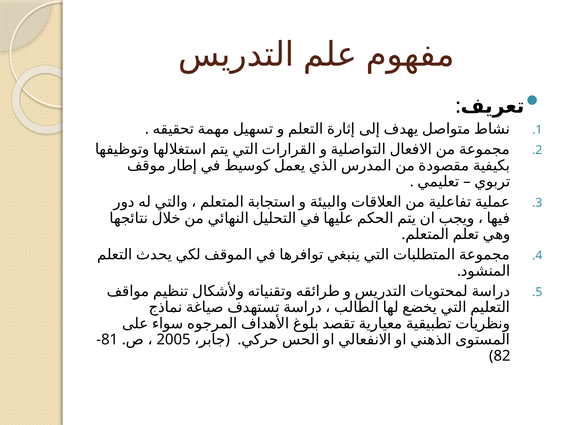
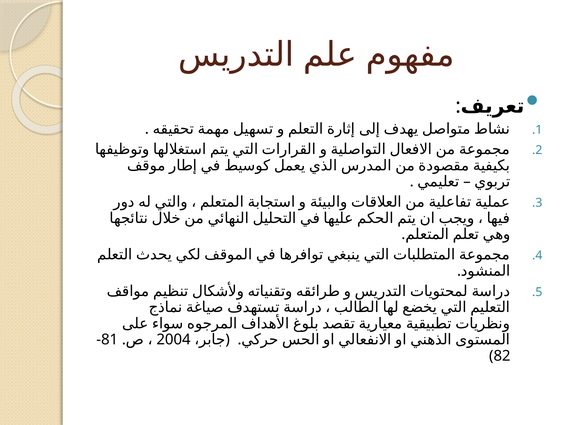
2005: 2005 -> 2004 (174, 339)
